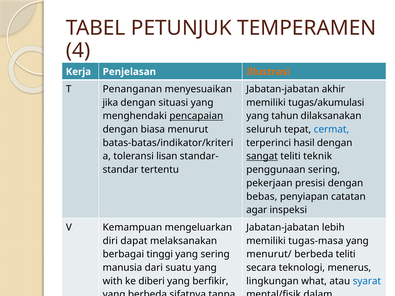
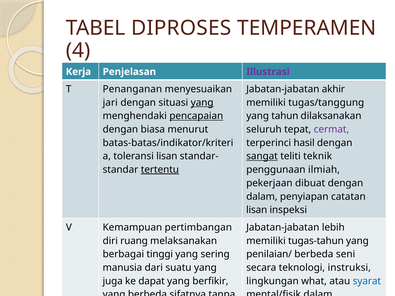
PETUNJUK: PETUNJUK -> DIPROSES (181, 28)
Illustrasi colour: orange -> purple (268, 72)
jika: jika -> jari (110, 103)
yang underline: none -> present (202, 103)
tugas/akumulasi: tugas/akumulasi -> tugas/tanggung (326, 103)
cermat colour: blue -> purple (331, 130)
tertentu underline: none -> present (160, 170)
penggunaan sering: sering -> ilmiah (324, 170)
presisi: presisi -> dibuat (310, 183)
bebas: bebas -> dalam (262, 197)
agar: agar -> lisan (257, 210)
mengeluarkan: mengeluarkan -> pertimbangan (198, 228)
dapat: dapat -> ruang (134, 241)
tugas-masa: tugas-masa -> tugas-tahun (316, 241)
menurut/: menurut/ -> penilaian/ (269, 254)
berbeda teliti: teliti -> seni (346, 254)
menerus: menerus -> instruksi (349, 268)
with: with -> juga (113, 281)
diberi: diberi -> dapat (152, 281)
